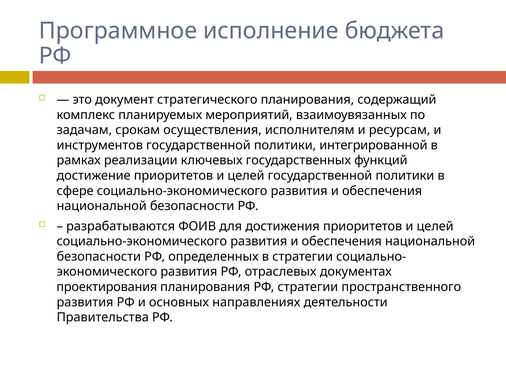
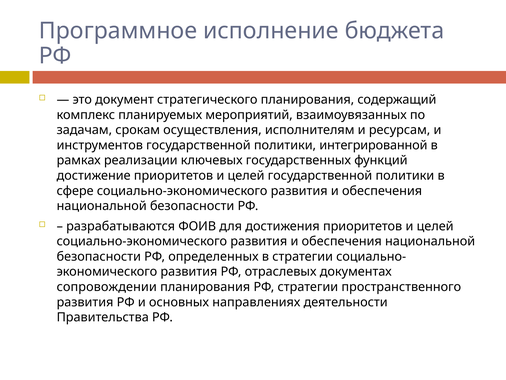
проектирования: проектирования -> сопровождении (107, 287)
